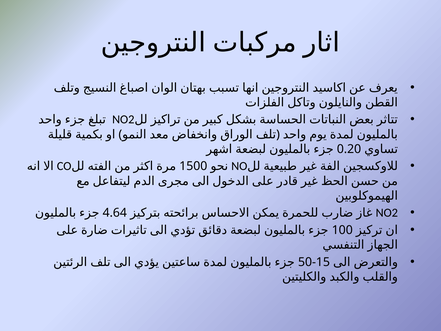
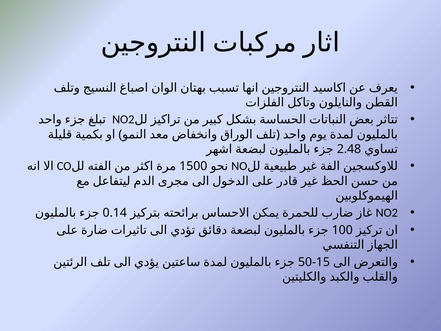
0.20: 0.20 -> 2.48 (349, 149)
4.64: 4.64 -> 0.14 (115, 213)
